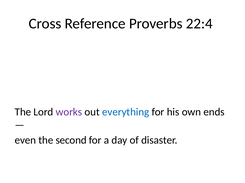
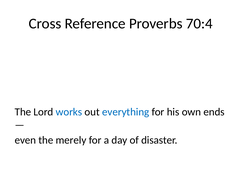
22:4: 22:4 -> 70:4 (199, 24)
works colour: purple -> blue (69, 112)
second: second -> merely (71, 141)
